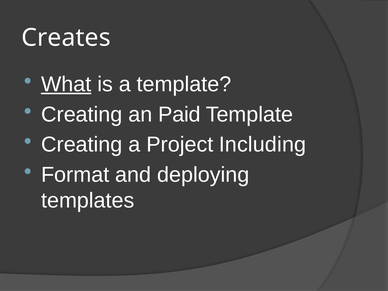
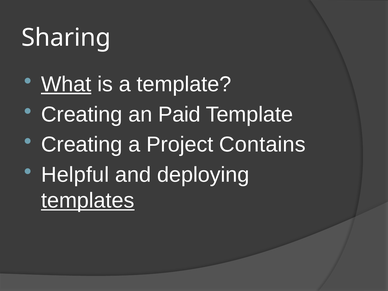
Creates: Creates -> Sharing (66, 38)
Including: Including -> Contains (262, 145)
Format: Format -> Helpful (75, 175)
templates underline: none -> present (88, 201)
